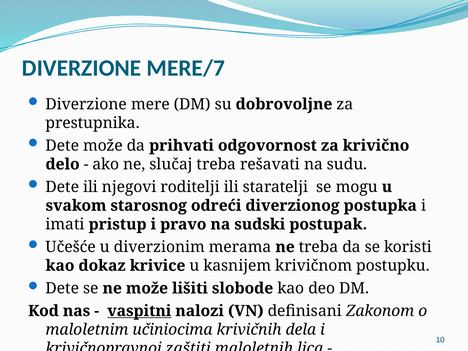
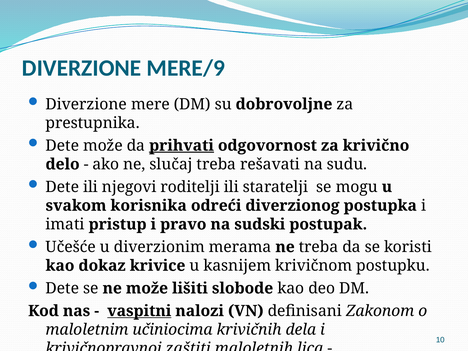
MERE/7: MERE/7 -> MERE/9 (186, 68)
prihvati underline: none -> present (181, 146)
starosnog: starosnog -> korisnika (149, 206)
